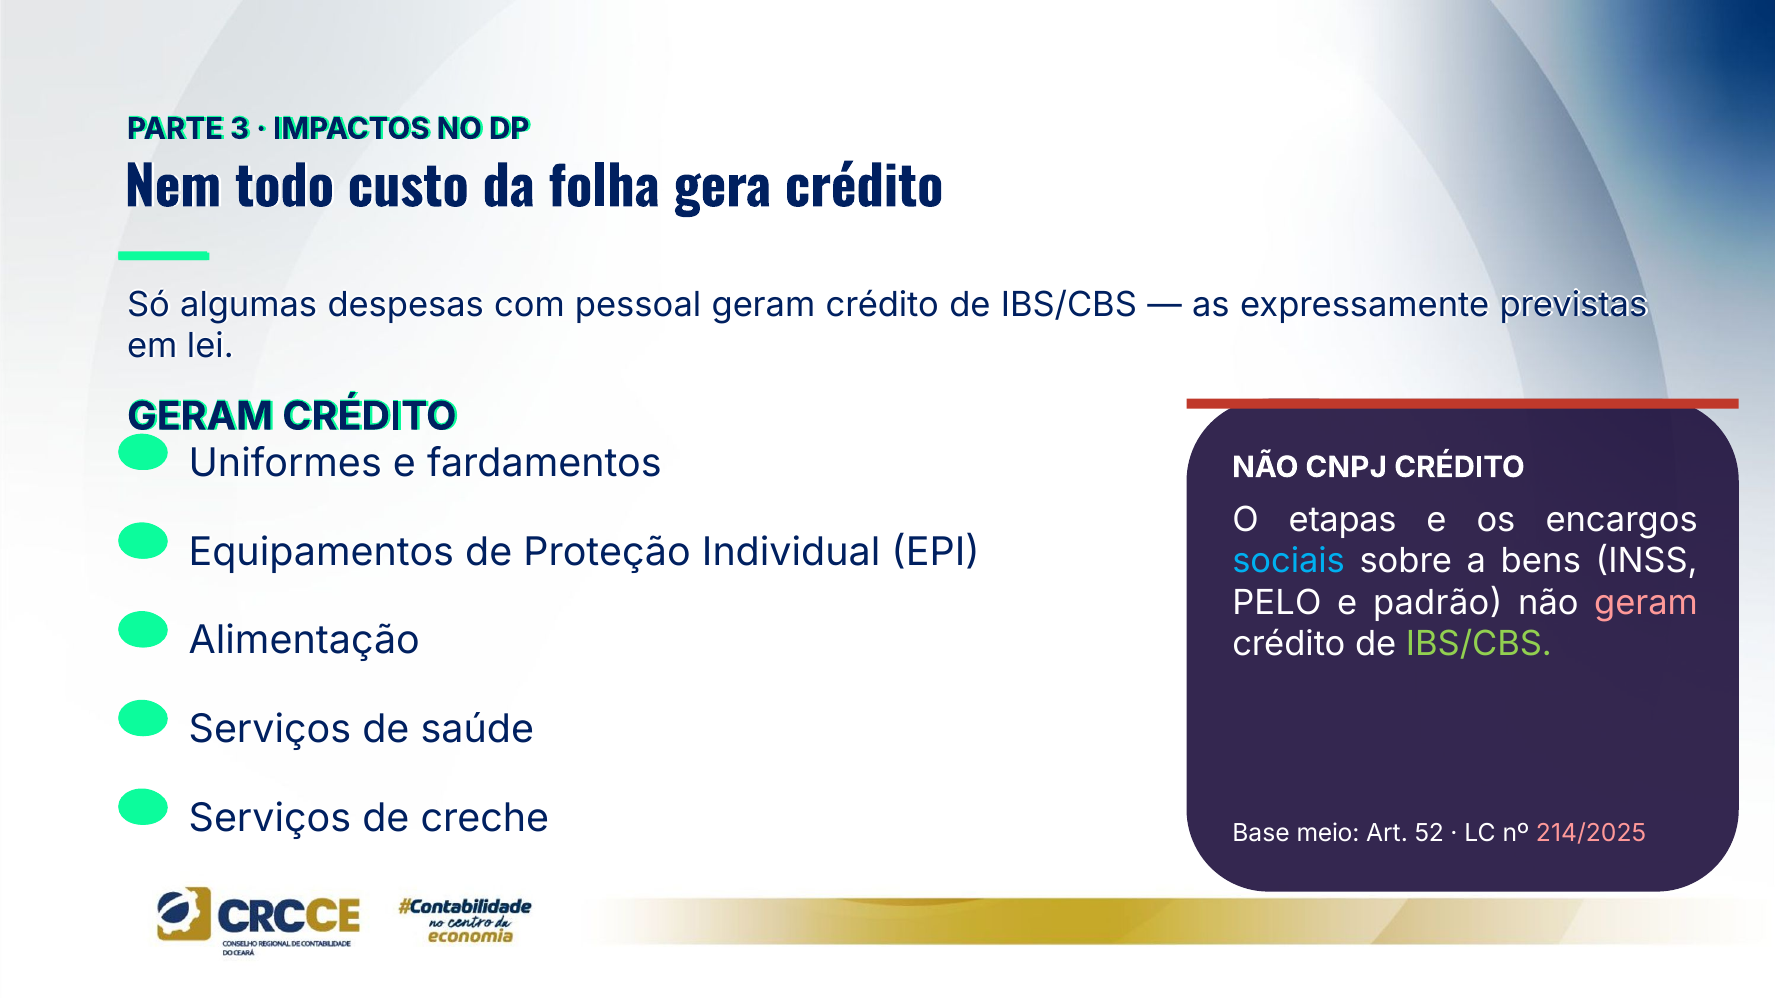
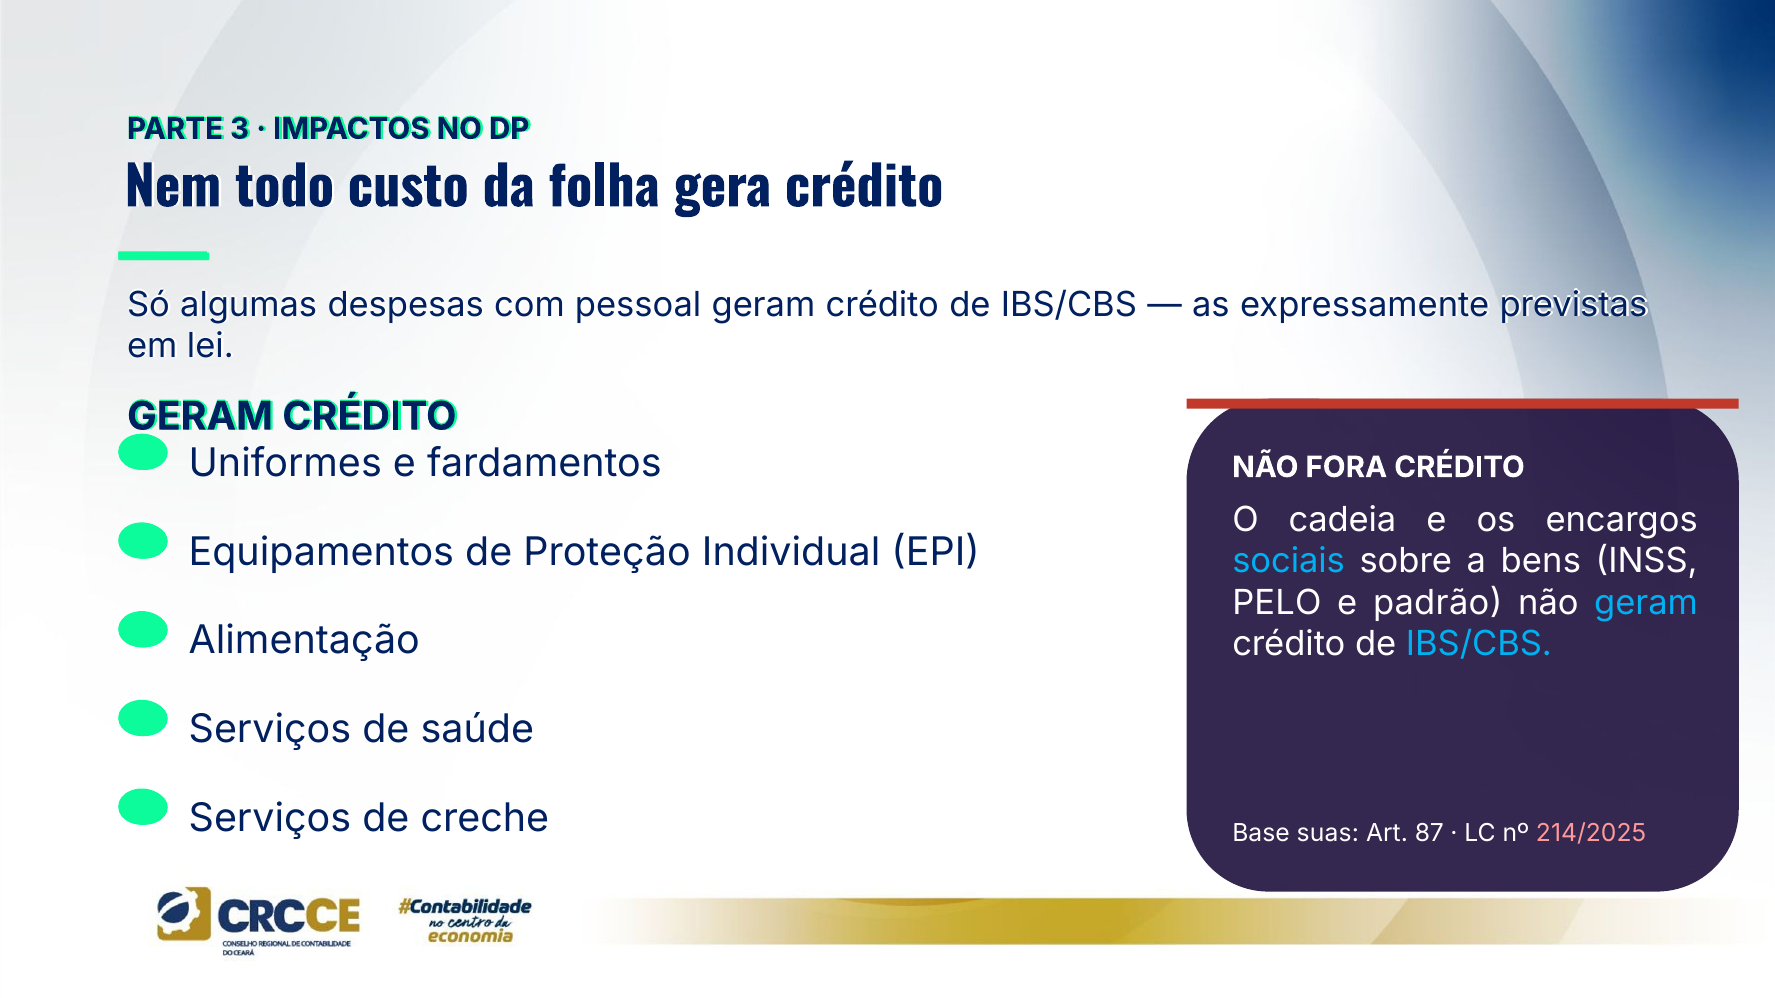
CNPJ: CNPJ -> FORA (1346, 467)
etapas: etapas -> cadeia (1343, 520)
geram colour: pink -> light blue (1646, 603)
IBS/CBS colour: light green -> light blue (1479, 644)
meio: meio -> suas (1328, 834)
52: 52 -> 87 (1429, 834)
